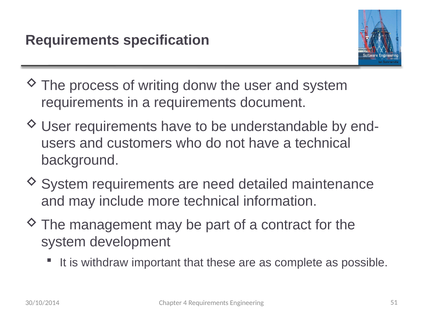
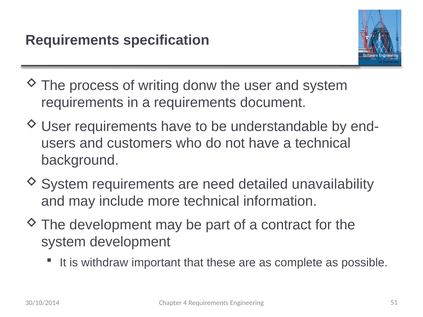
maintenance: maintenance -> unavailability (333, 184)
management: management -> development (110, 225)
